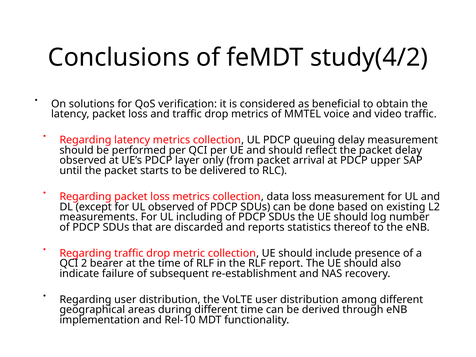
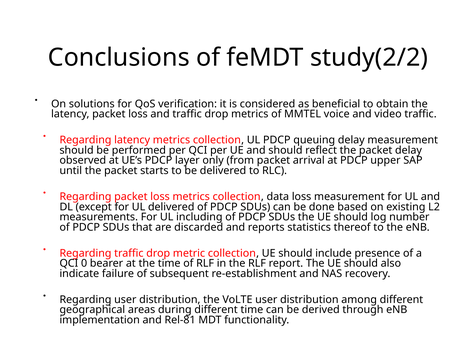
study(4/2: study(4/2 -> study(2/2 (369, 58)
UL observed: observed -> delivered (171, 207)
2: 2 -> 0 (84, 263)
Rel-10: Rel-10 -> Rel-81 (180, 320)
